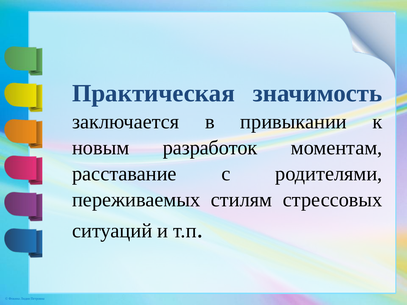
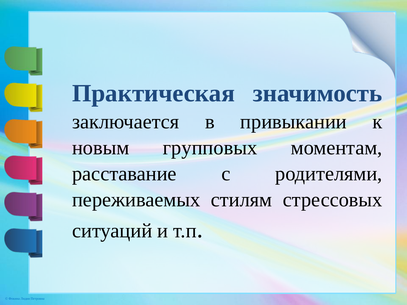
разработок: разработок -> групповых (210, 148)
